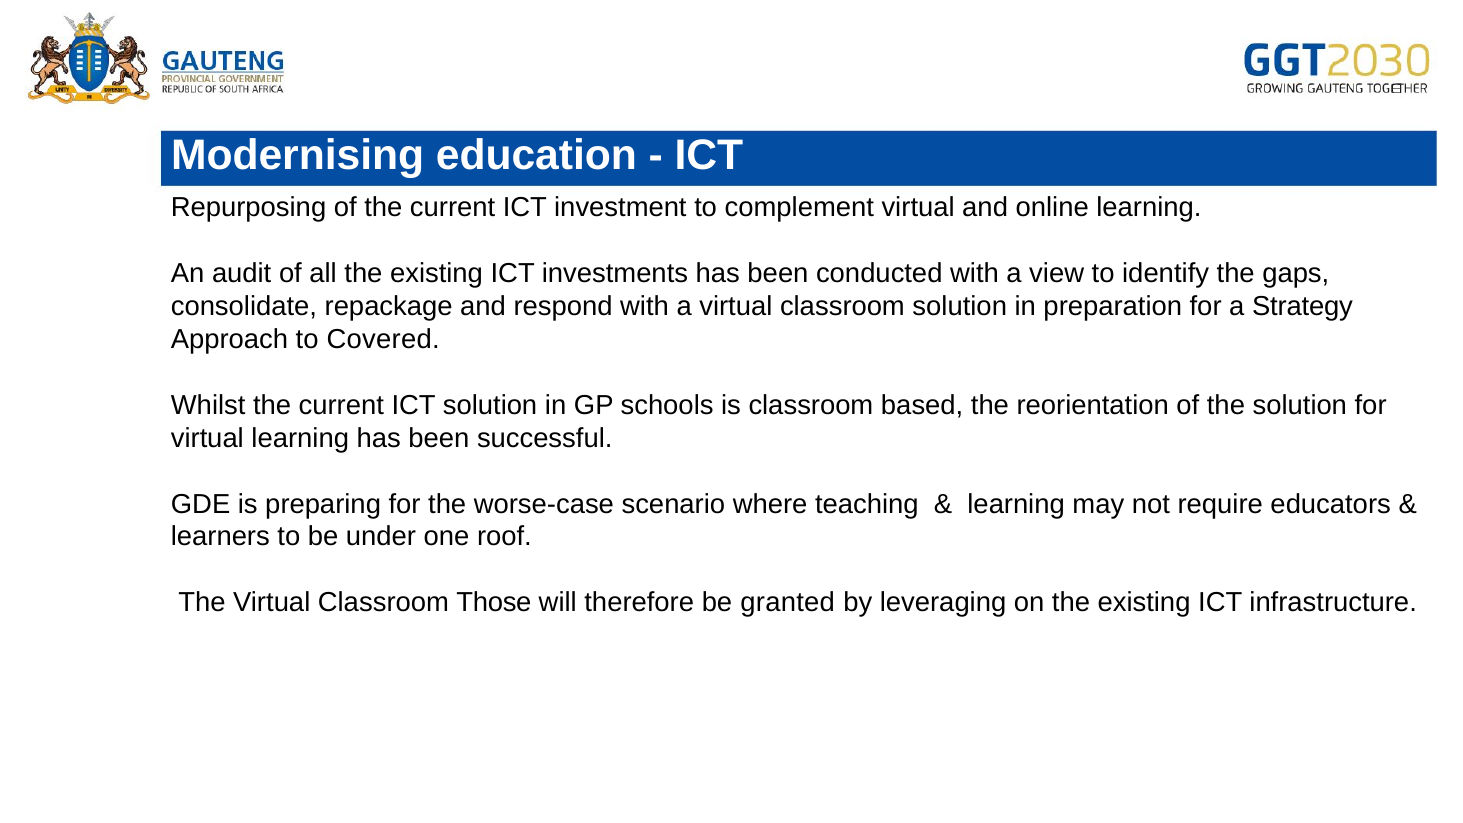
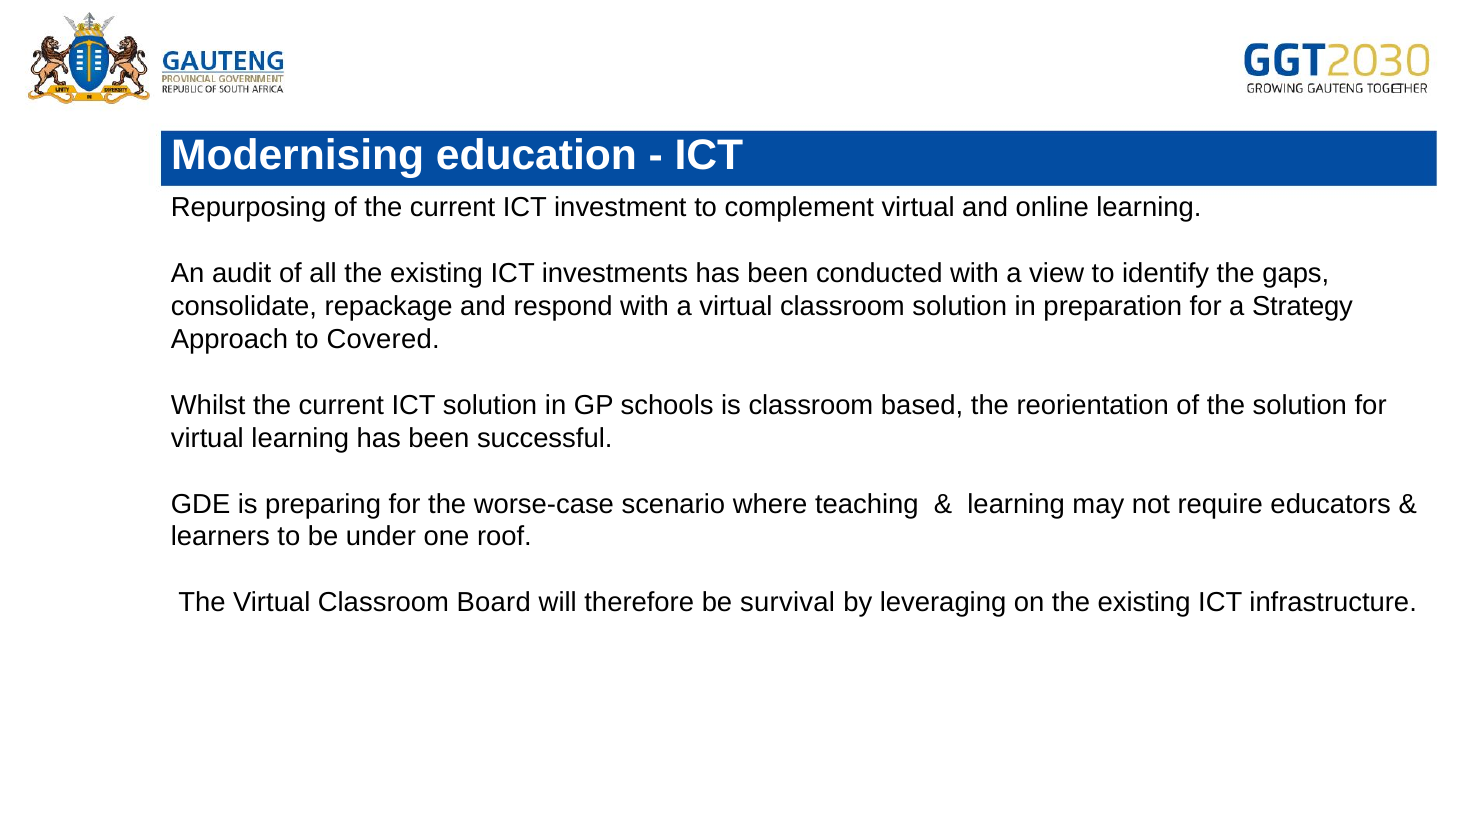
Those: Those -> Board (494, 603)
granted: granted -> survival (788, 603)
